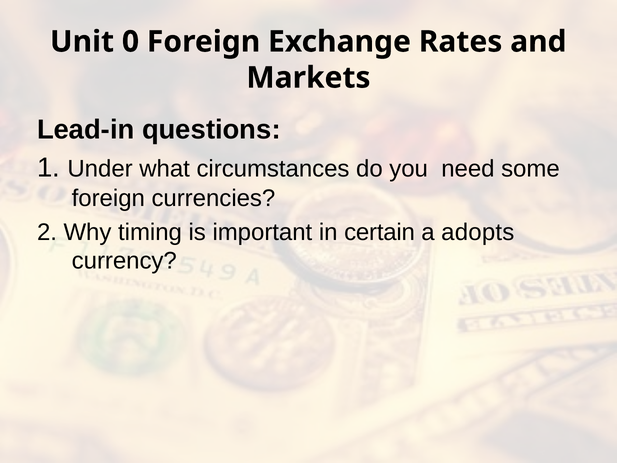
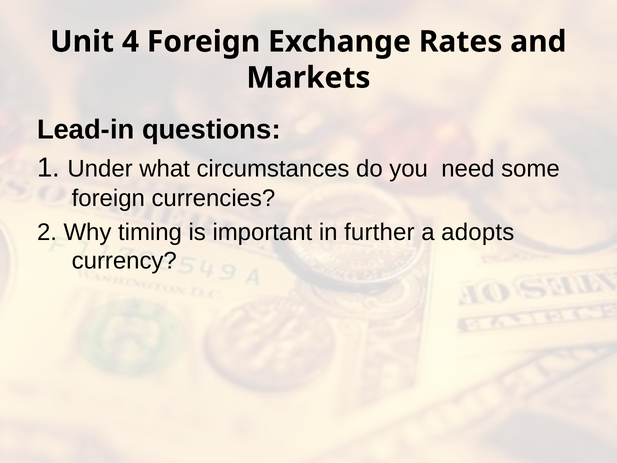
0: 0 -> 4 (130, 42)
certain: certain -> further (379, 232)
